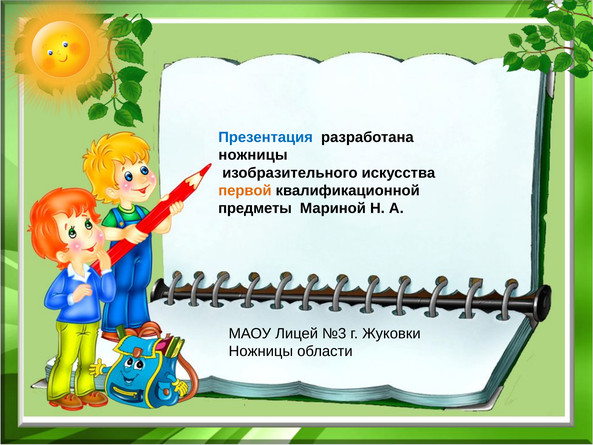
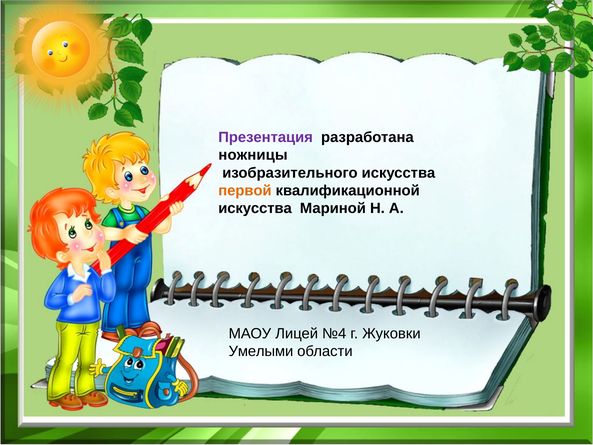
Презентация colour: blue -> purple (266, 137)
предметы: предметы -> искусства (255, 208)
№3: №3 -> №4 (334, 333)
Ножницы: Ножницы -> Умелыми (261, 351)
